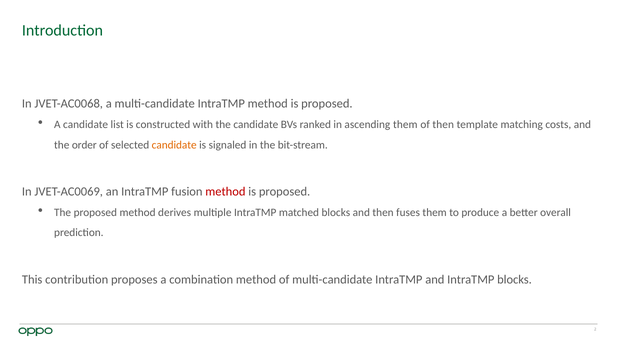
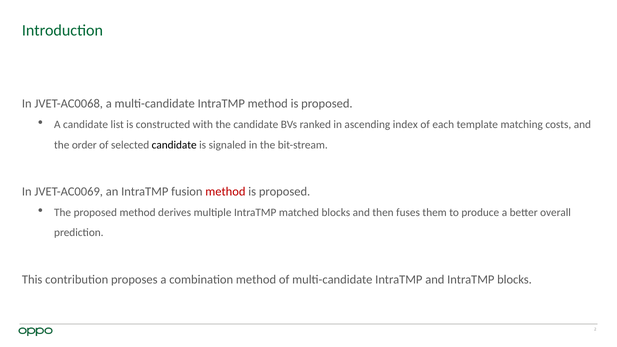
ascending them: them -> index (405, 125)
of then: then -> each (443, 125)
candidate colour: orange -> black (174, 145)
